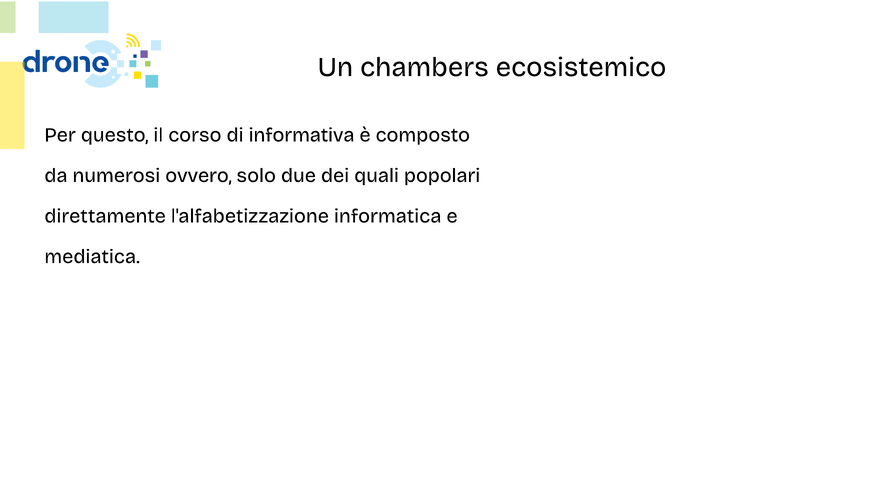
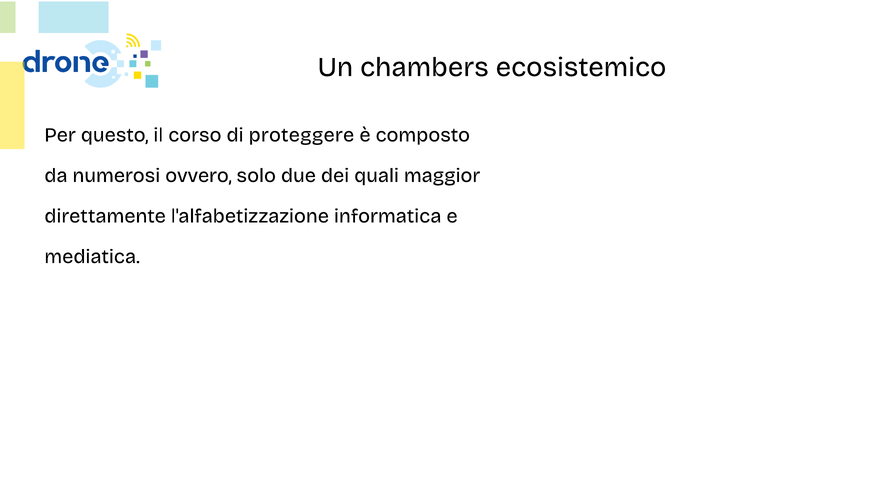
informativa: informativa -> proteggere (301, 135)
popolari: popolari -> maggior (442, 175)
